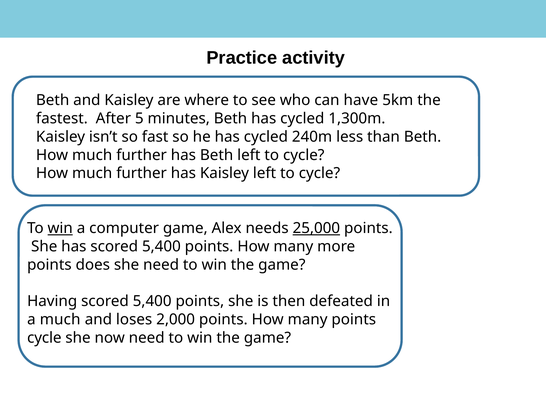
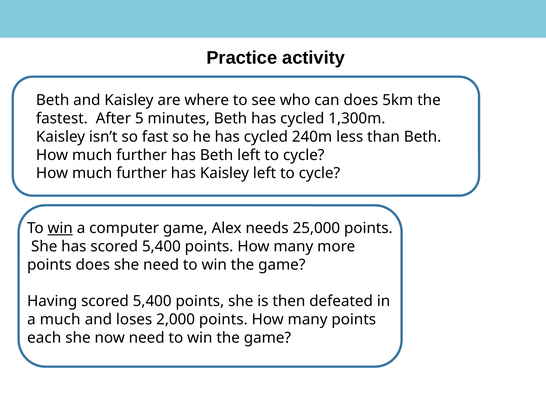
can have: have -> does (361, 100)
25,000 underline: present -> none (316, 228)
cycle: cycle -> each (44, 337)
